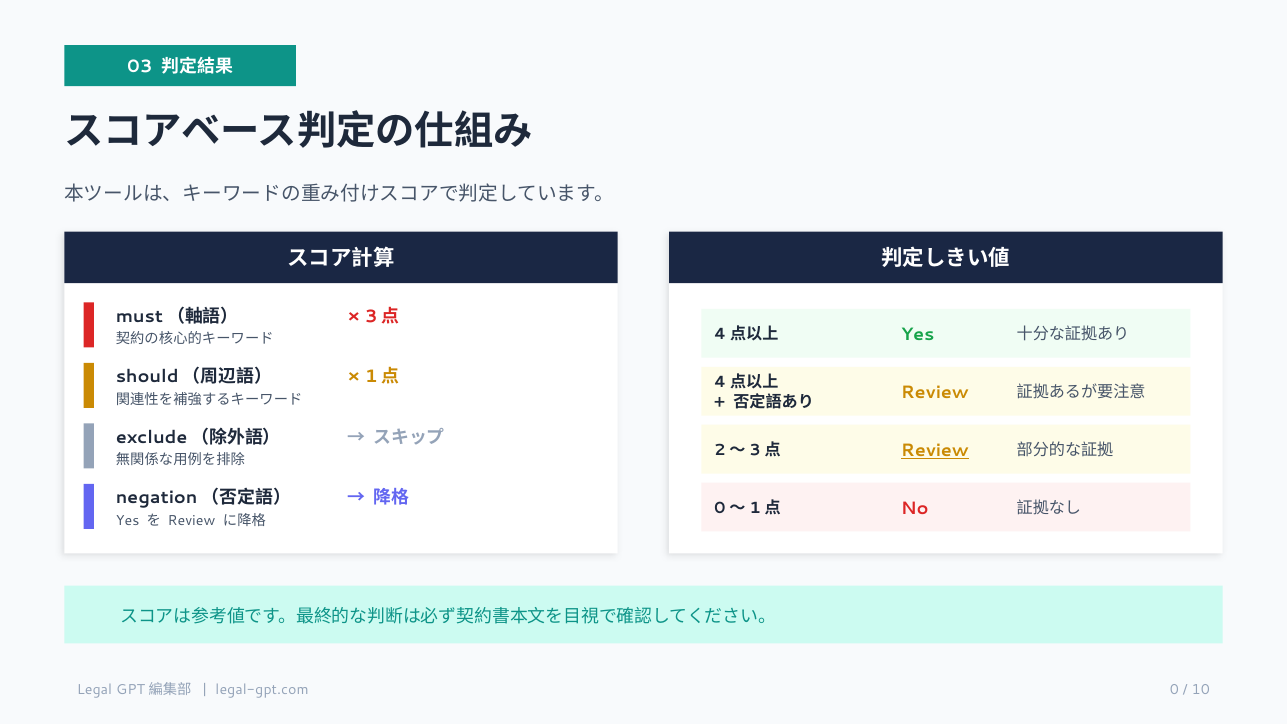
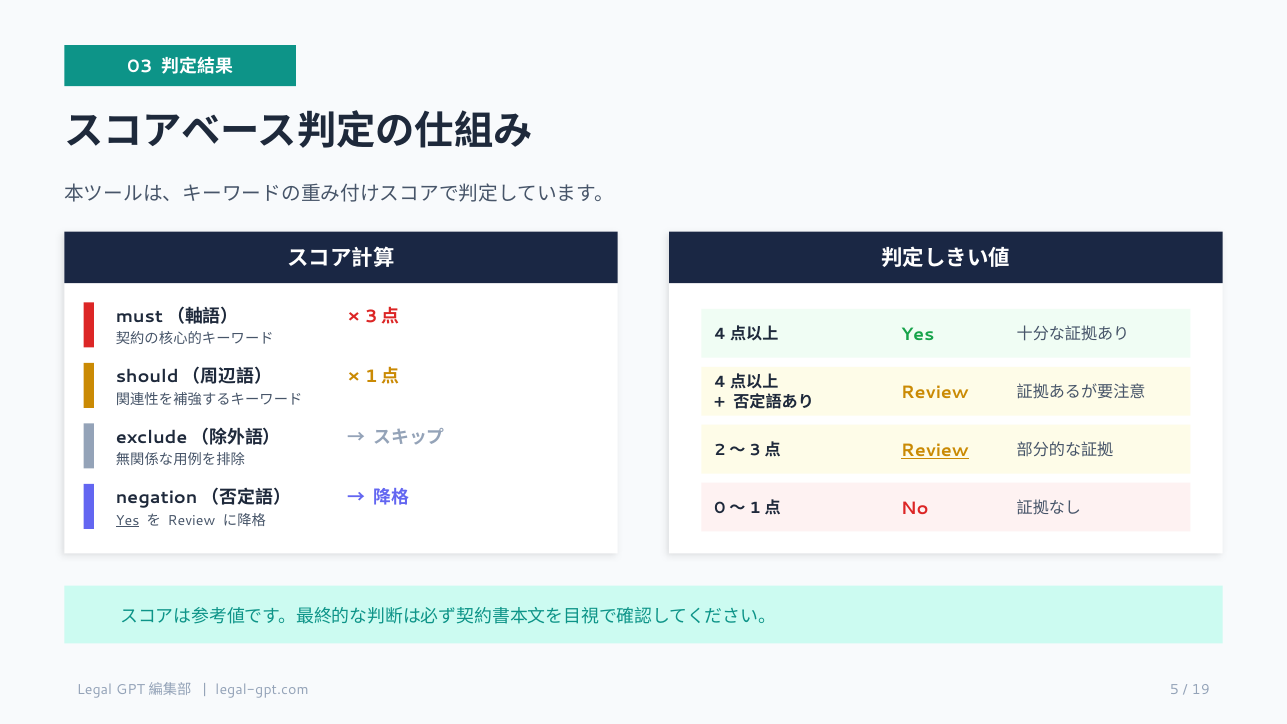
Yes underline: none -> present (128, 520)
0: 0 -> 5 (1174, 690)
10: 10 -> 19 (1201, 690)
